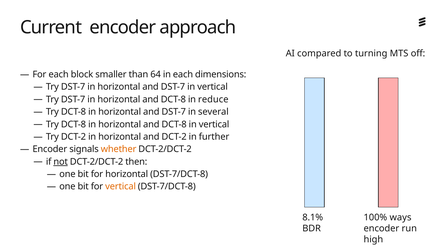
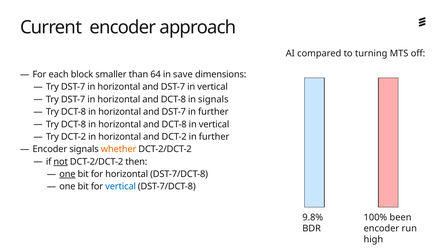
in each: each -> save (183, 75)
in reduce: reduce -> signals (213, 99)
DST-7 in several: several -> further (213, 112)
one underline: none -> present (67, 174)
vertical colour: orange -> blue (121, 187)
8.1%: 8.1% -> 9.8% (313, 218)
ways: ways -> been (401, 218)
